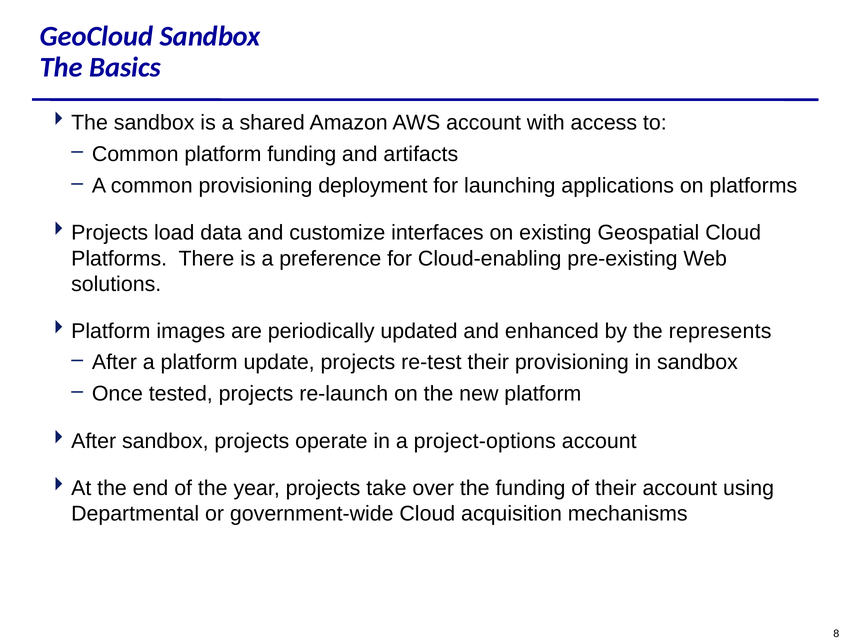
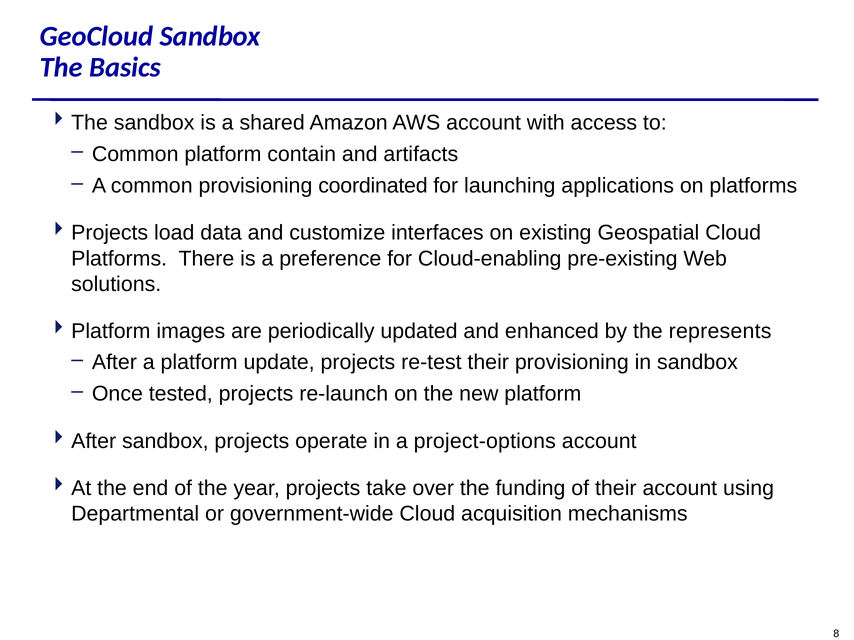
platform funding: funding -> contain (302, 154)
deployment: deployment -> coordinated (373, 186)
